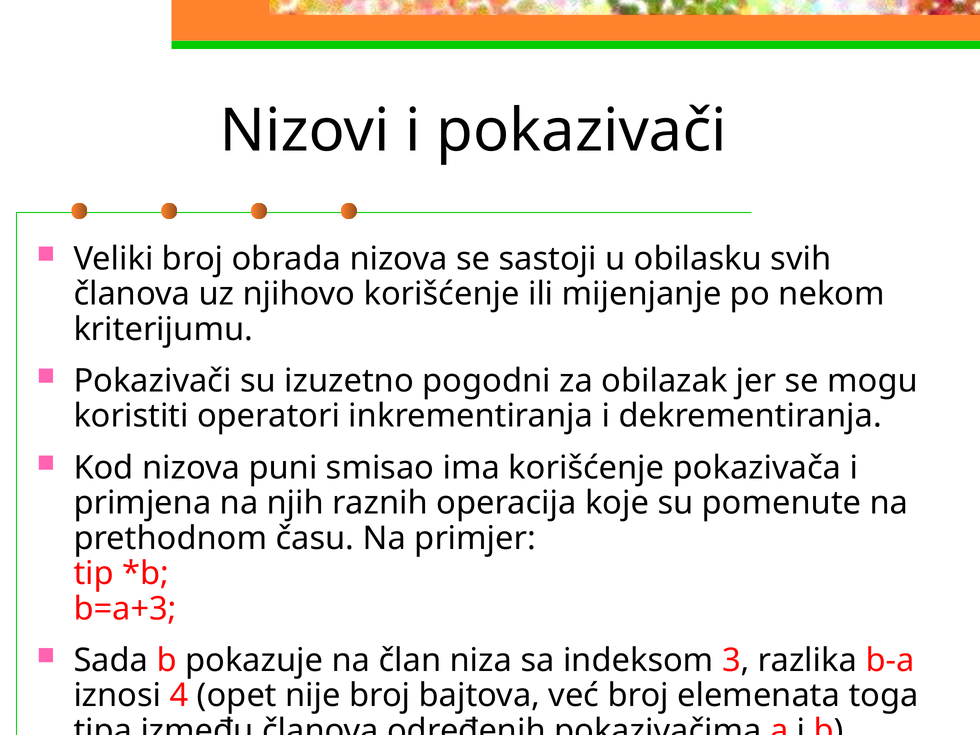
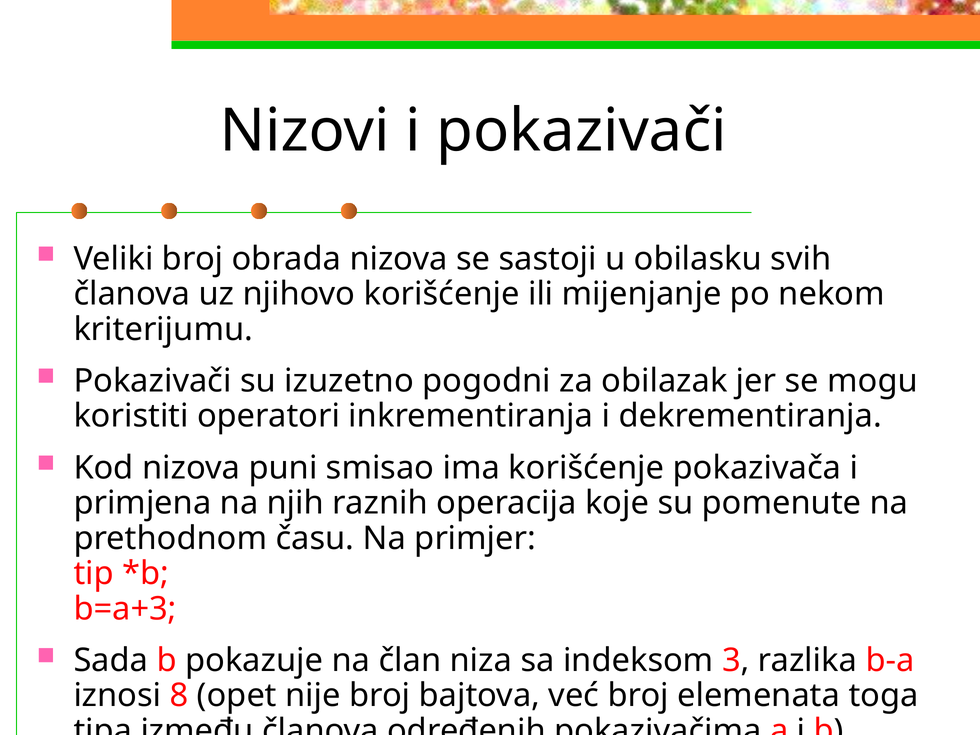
4: 4 -> 8 (179, 696)
